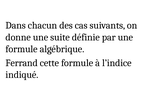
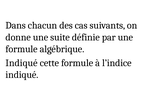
Ferrand: Ferrand -> Indiqué (22, 63)
